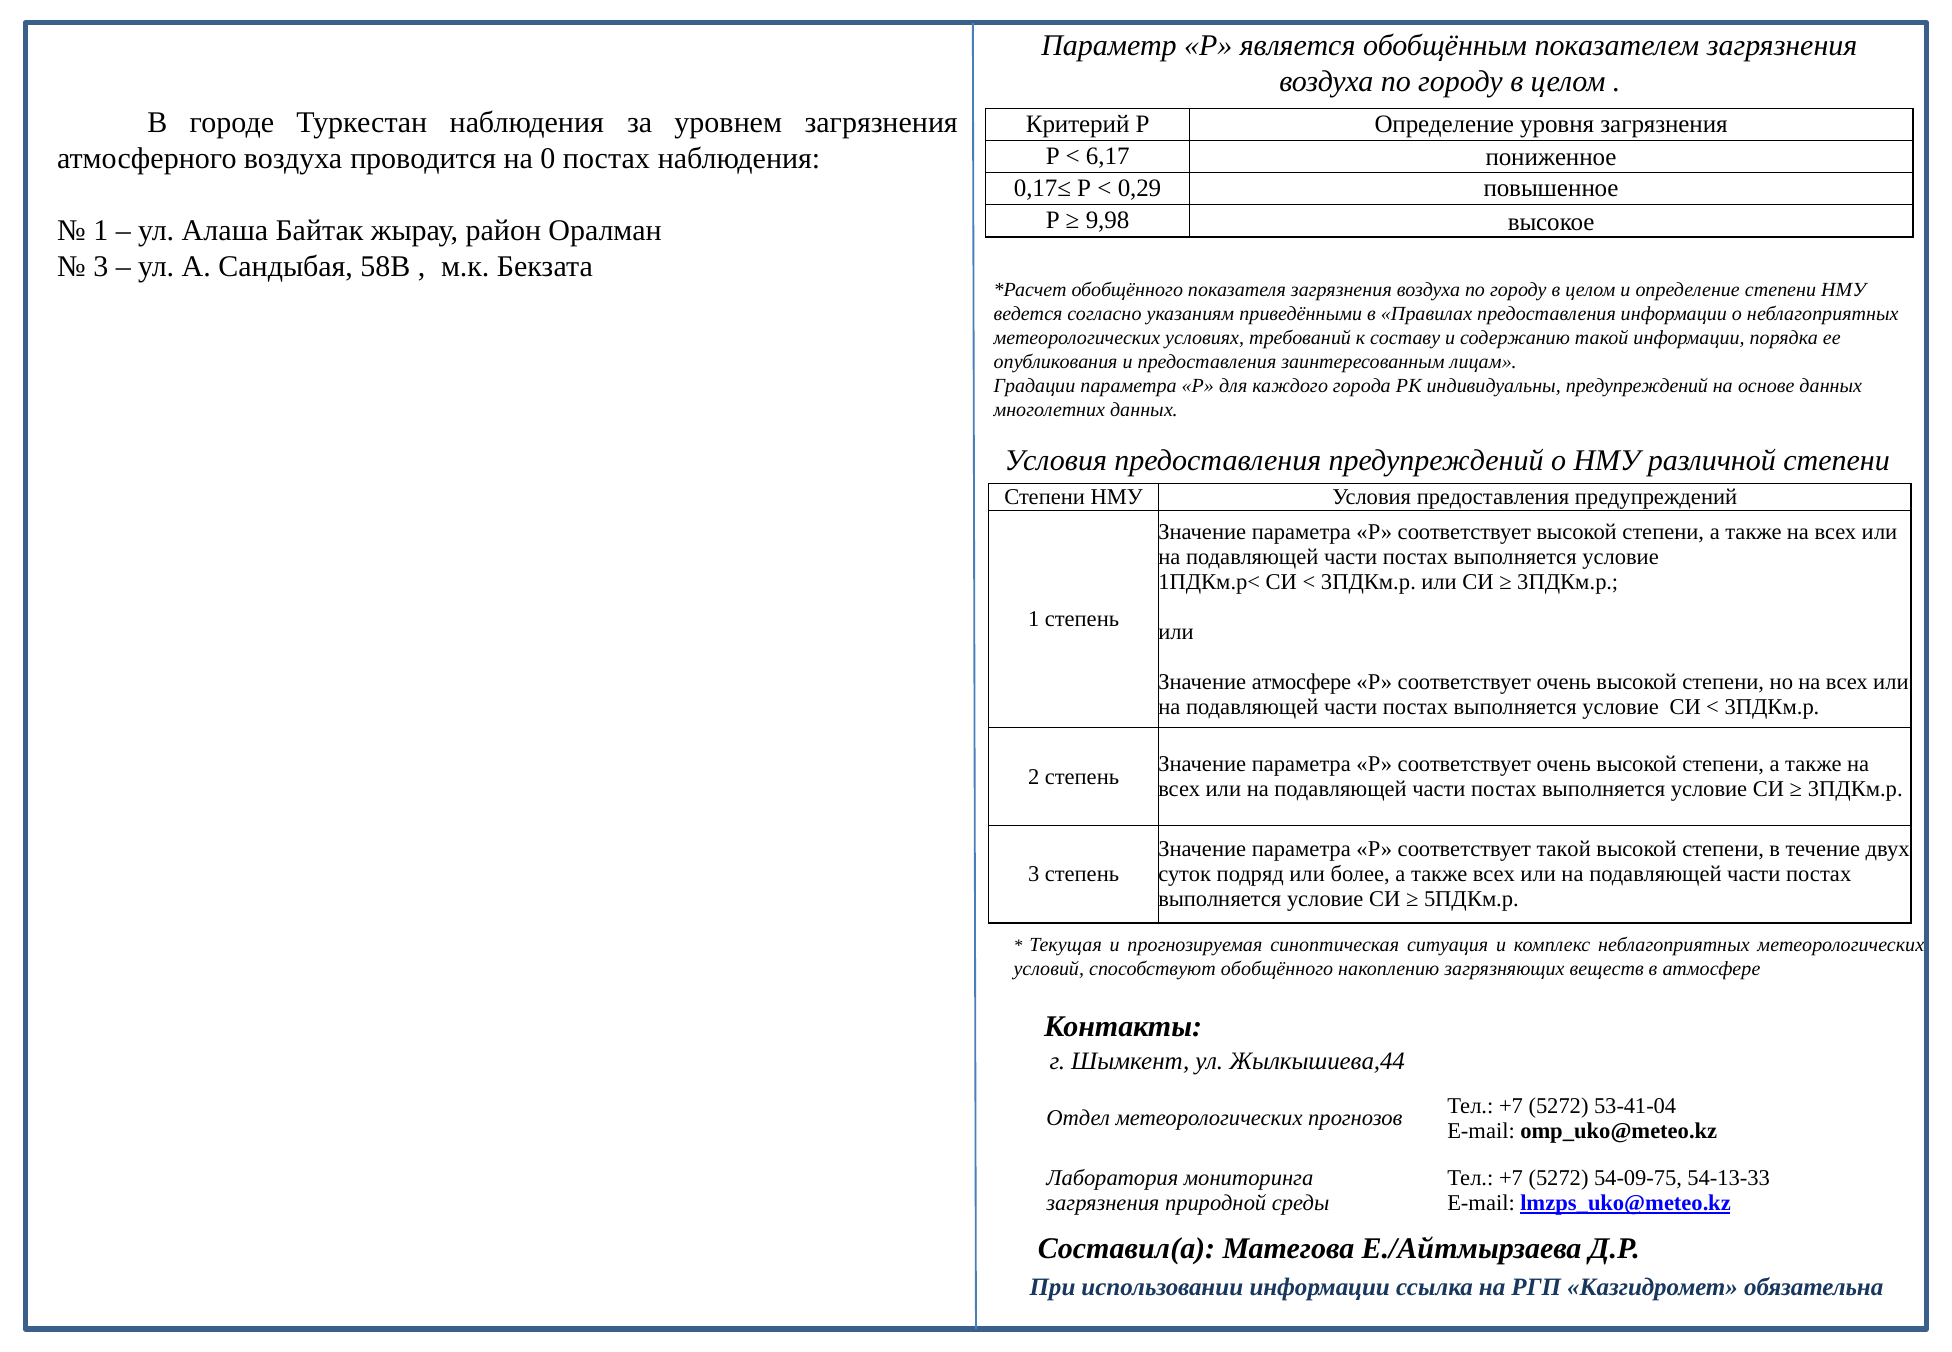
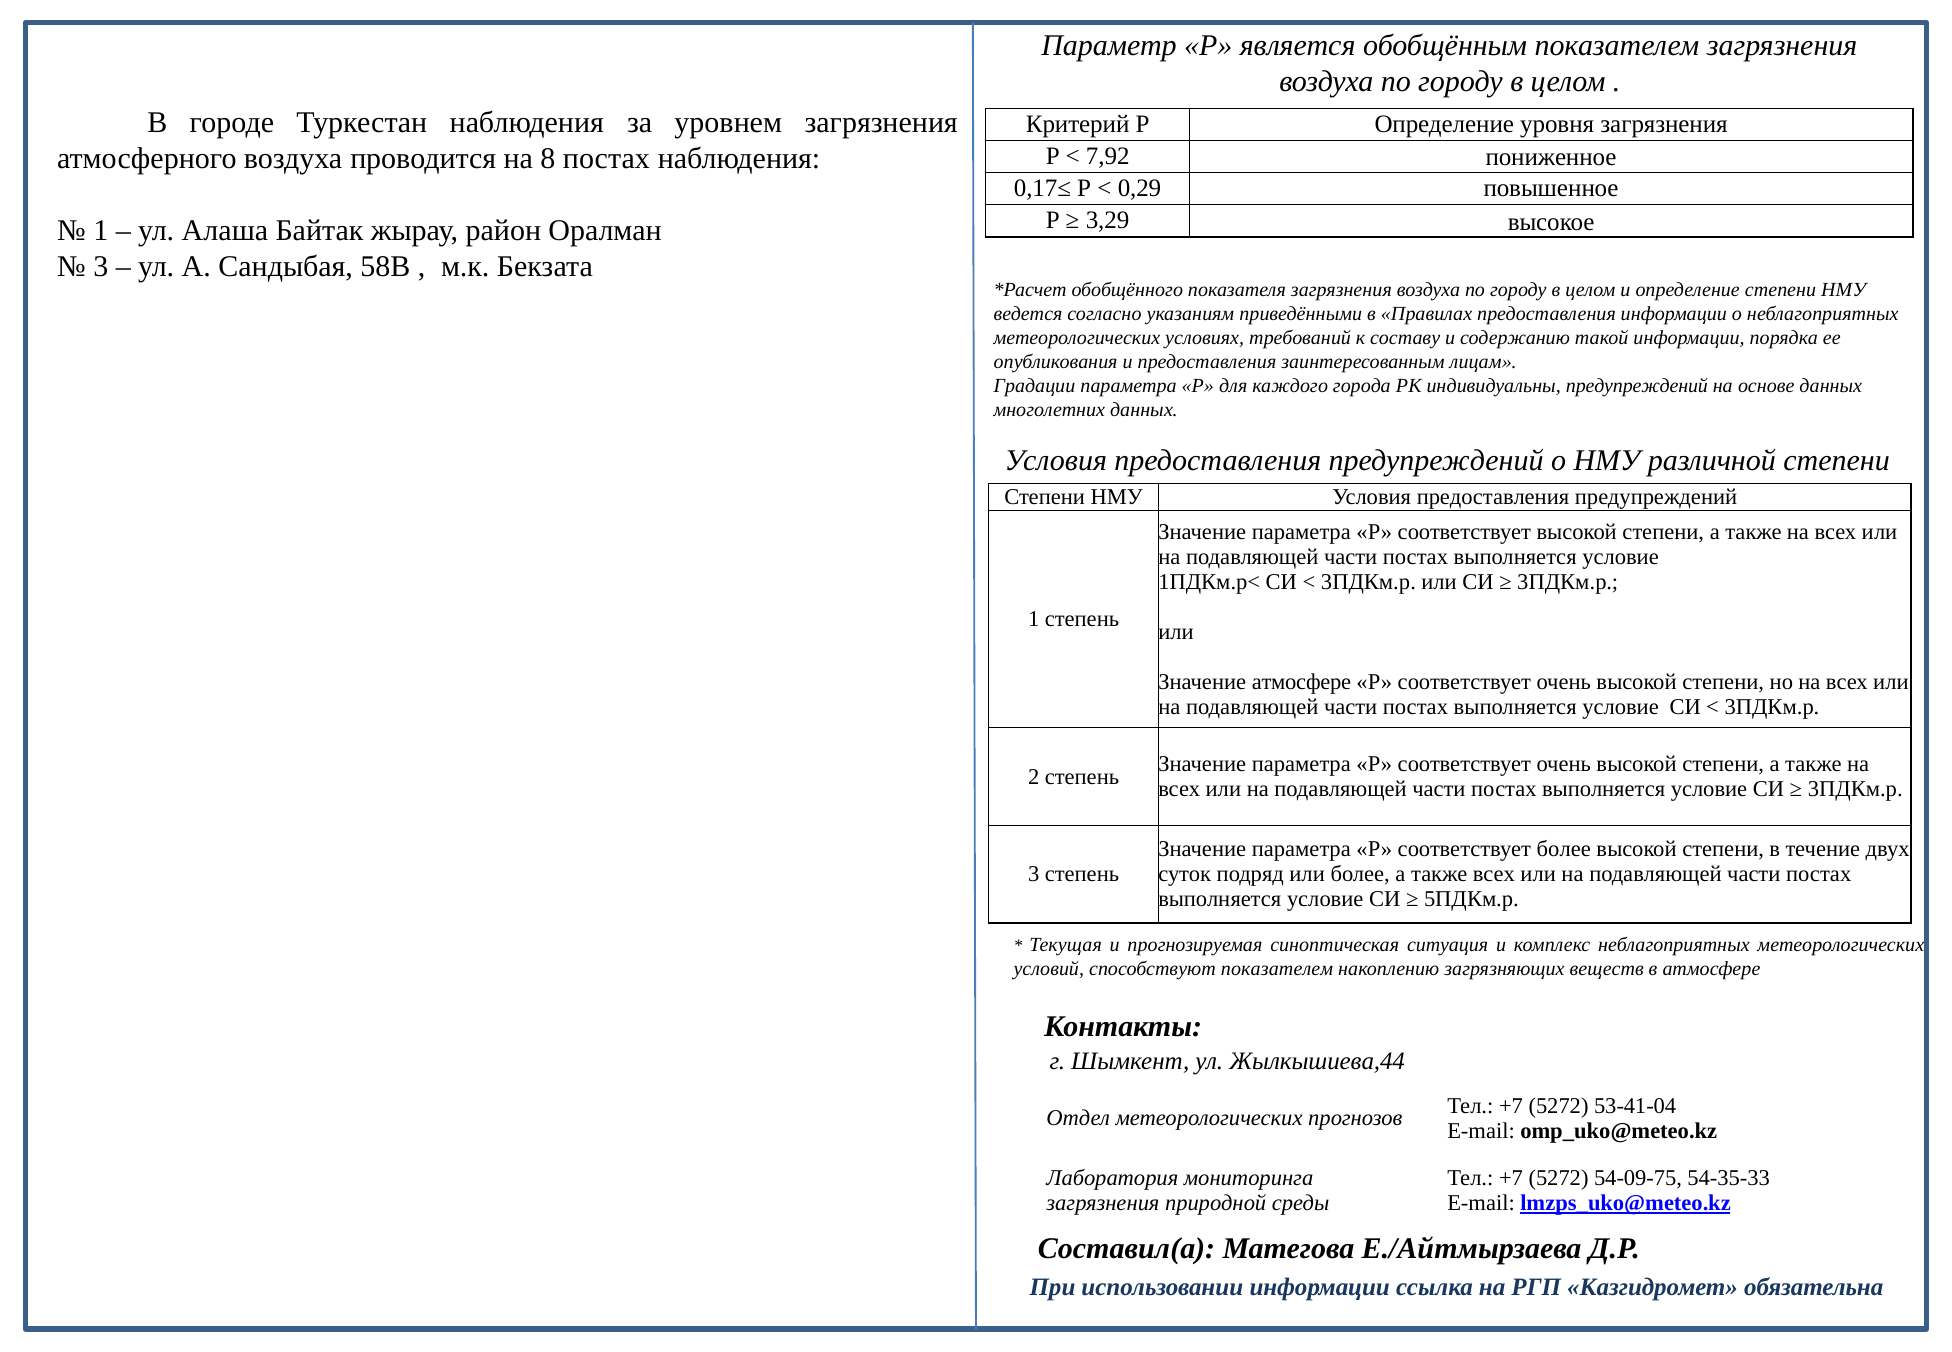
6,17: 6,17 -> 7,92 (1108, 156)
0: 0 -> 8 (548, 159)
9,98: 9,98 -> 3,29 (1108, 221)
соответствует такой: такой -> более (1564, 849)
способствуют обобщённого: обобщённого -> показателем (1277, 968)
54-13-33: 54-13-33 -> 54-35-33 (1729, 1178)
